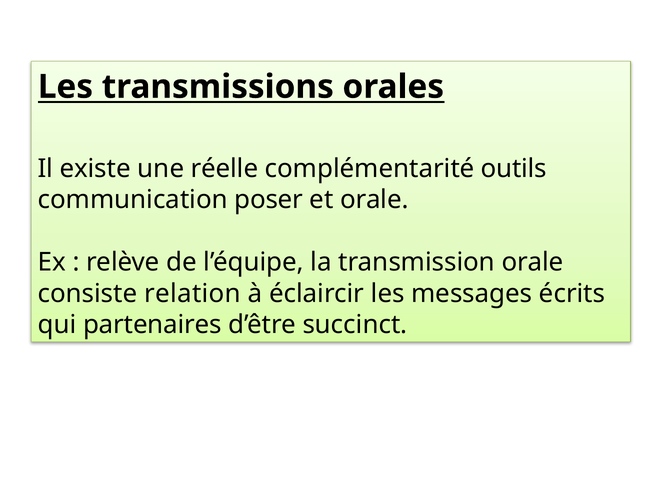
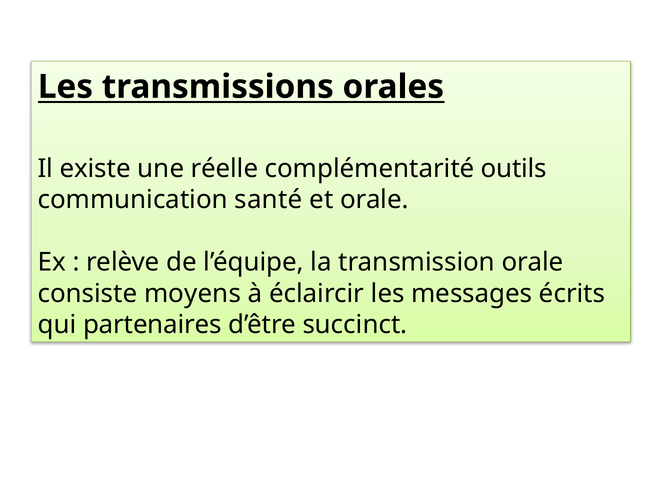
poser: poser -> santé (268, 200)
relation: relation -> moyens (193, 293)
